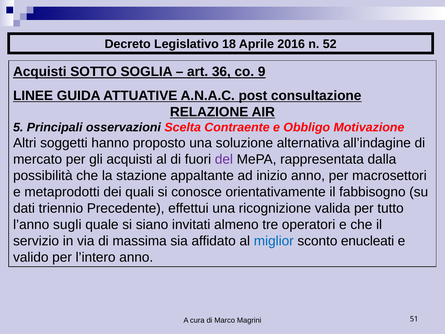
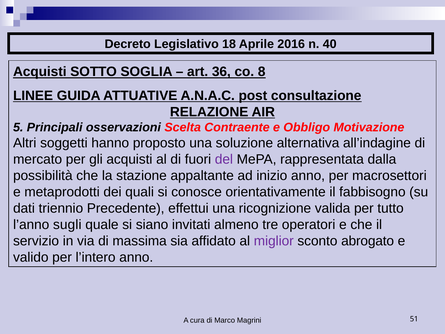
52: 52 -> 40 (330, 44)
9: 9 -> 8 (262, 72)
miglior colour: blue -> purple (274, 241)
enucleati: enucleati -> abrogato (368, 241)
